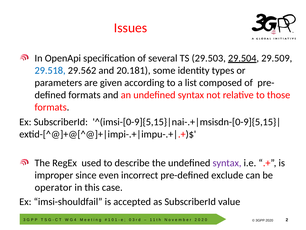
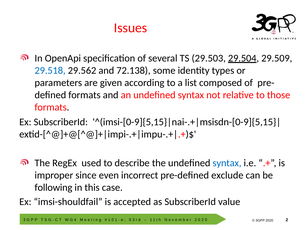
20.181: 20.181 -> 72.138 (133, 70)
syntax colour: purple -> blue (227, 163)
operator: operator -> following (53, 187)
